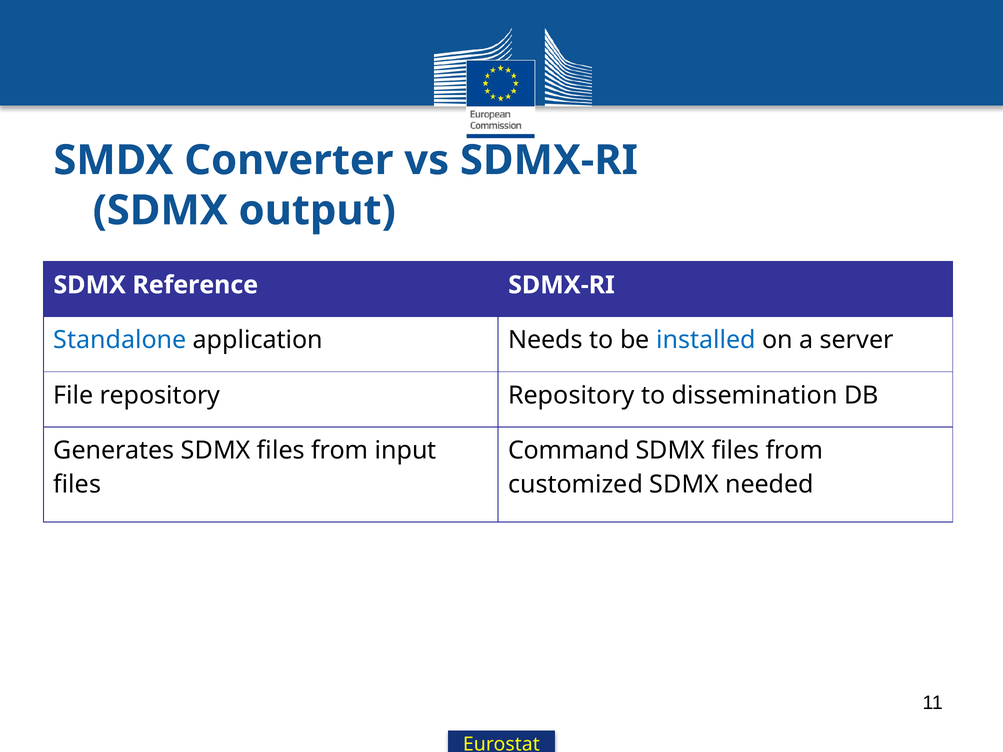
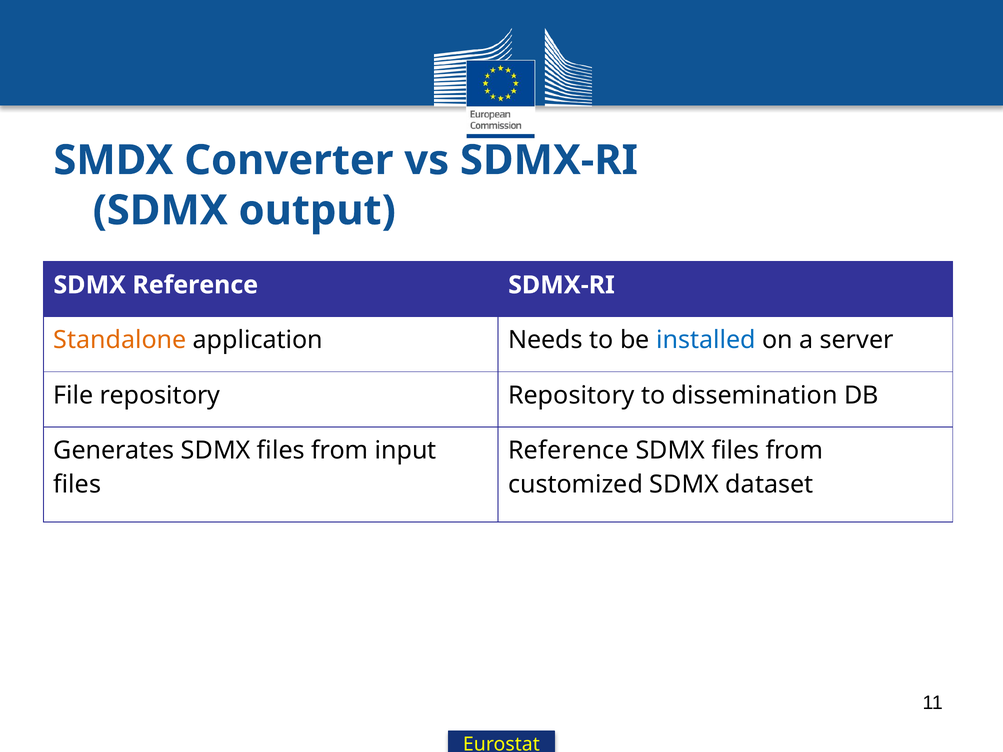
Standalone colour: blue -> orange (120, 340)
Command: Command -> Reference (568, 450)
needed: needed -> dataset (769, 485)
